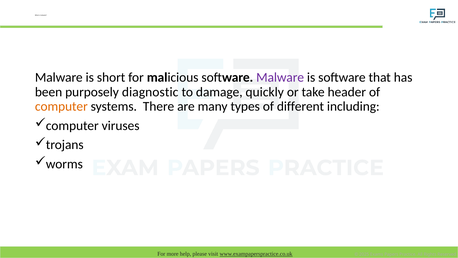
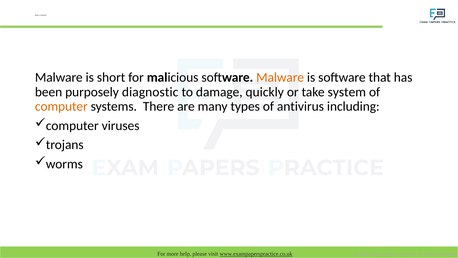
Malware colour: purple -> orange (280, 77)
header: header -> system (347, 92)
different: different -> antivirus (300, 106)
